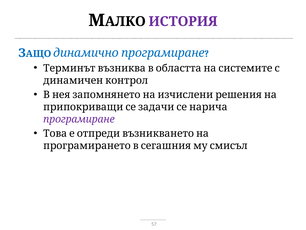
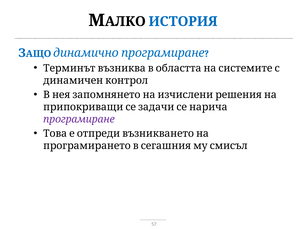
ИСТОРИЯ colour: purple -> blue (183, 21)
